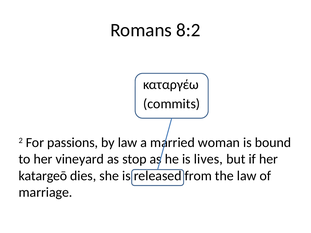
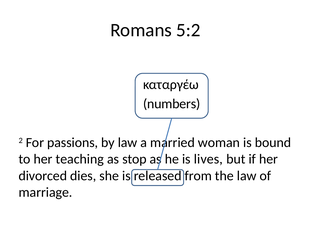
8:2: 8:2 -> 5:2 (188, 30)
commits: commits -> numbers (172, 104)
vineyard: vineyard -> teaching (80, 159)
katargeō: katargeō -> divorced (43, 176)
